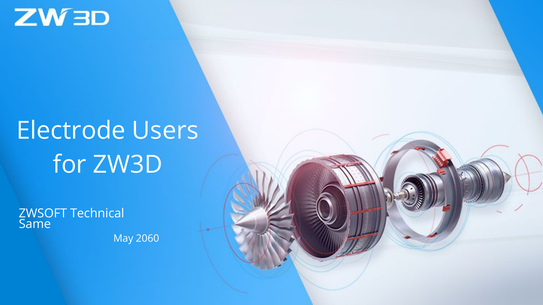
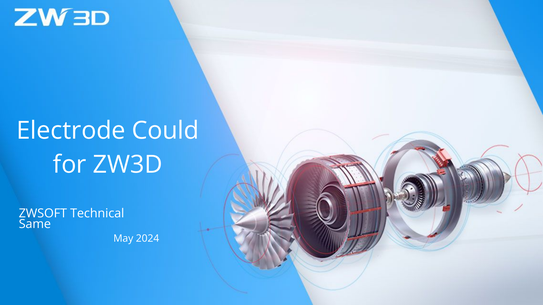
Users: Users -> Could (165, 131)
2060: 2060 -> 2024 (148, 239)
